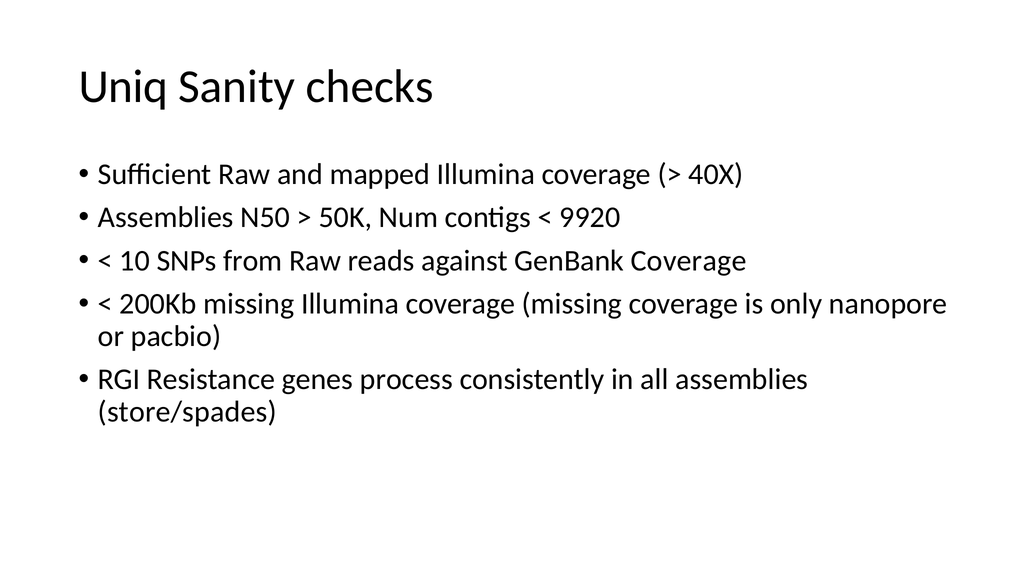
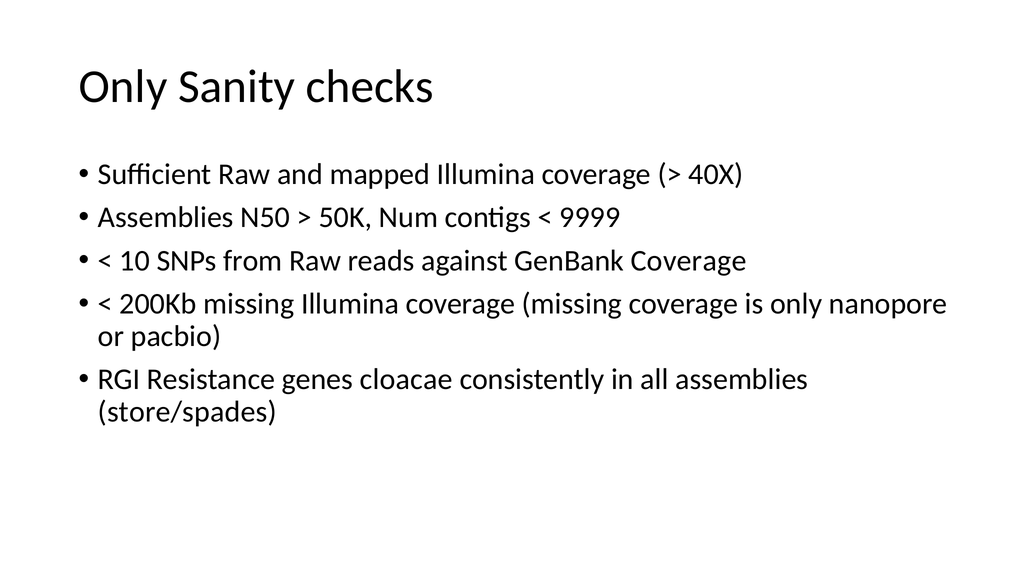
Uniq: Uniq -> Only (123, 87)
9920: 9920 -> 9999 (590, 217)
process: process -> cloacae (406, 379)
